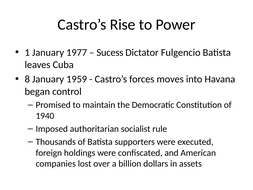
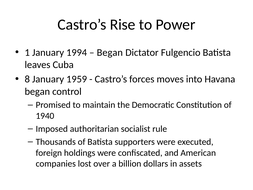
1977: 1977 -> 1994 (77, 52)
Sucess: Sucess -> Began (110, 52)
